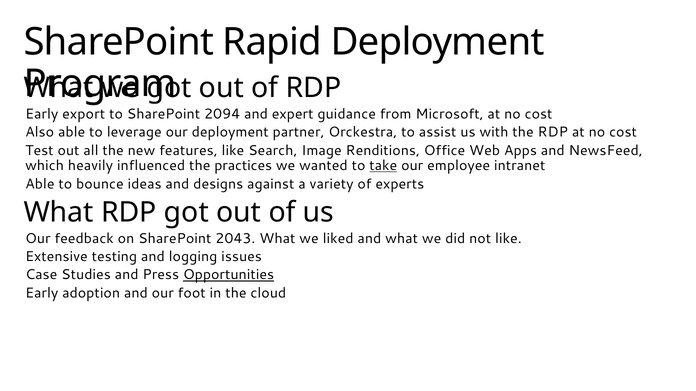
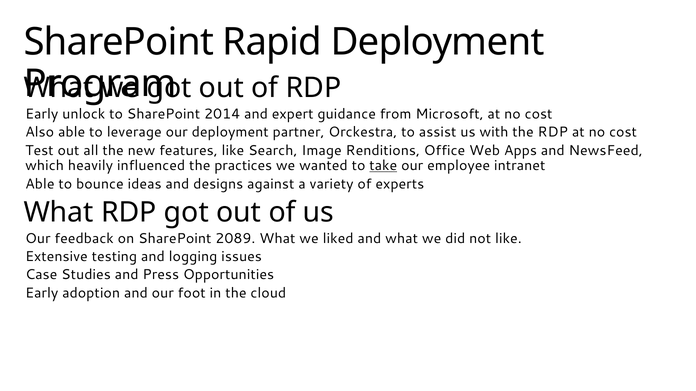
export: export -> unlock (84, 114)
2094: 2094 -> 2014 (222, 114)
2043: 2043 -> 2089 (235, 239)
Opportunities underline: present -> none (229, 275)
